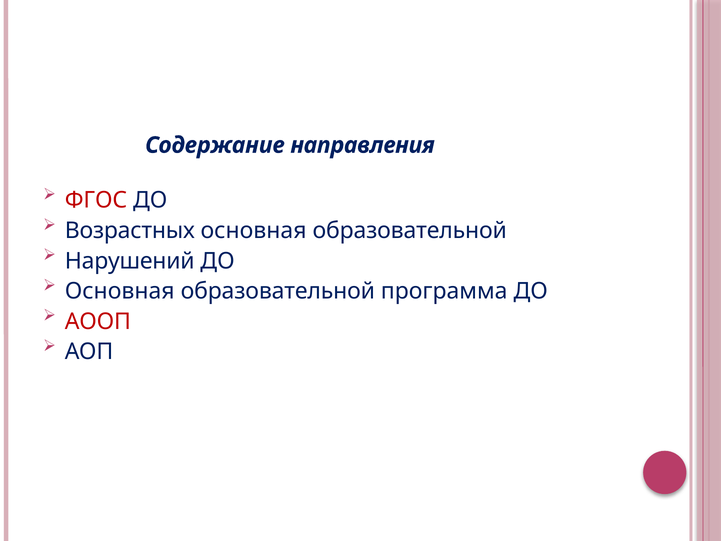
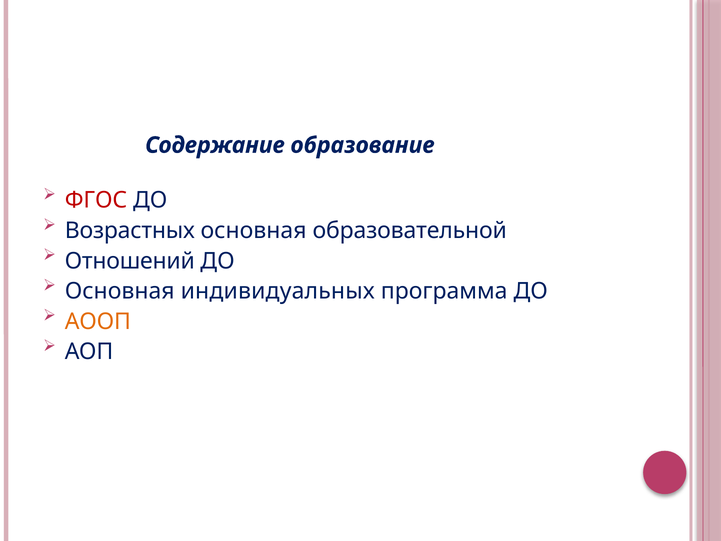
направления: направления -> образование (362, 145)
Нарушений: Нарушений -> Отношений (130, 261)
образовательной: образовательной -> индивидуальных (278, 291)
АООП colour: red -> orange (98, 321)
